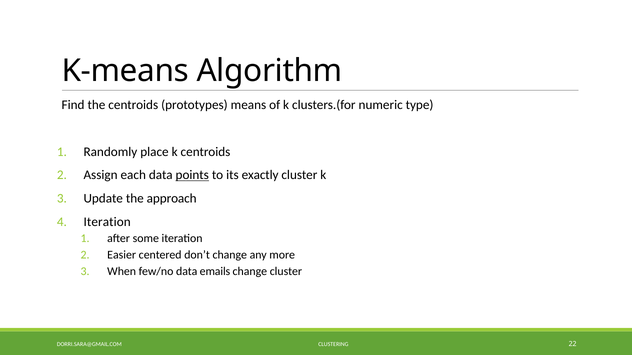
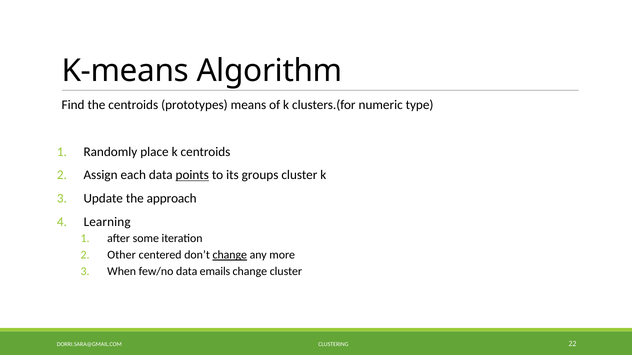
exactly: exactly -> groups (260, 175)
Iteration: Iteration -> Learning (107, 222)
Easier: Easier -> Other (122, 255)
change underline: none -> present (230, 255)
